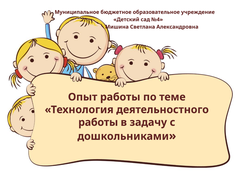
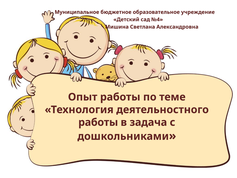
задачу: задачу -> задача (148, 122)
